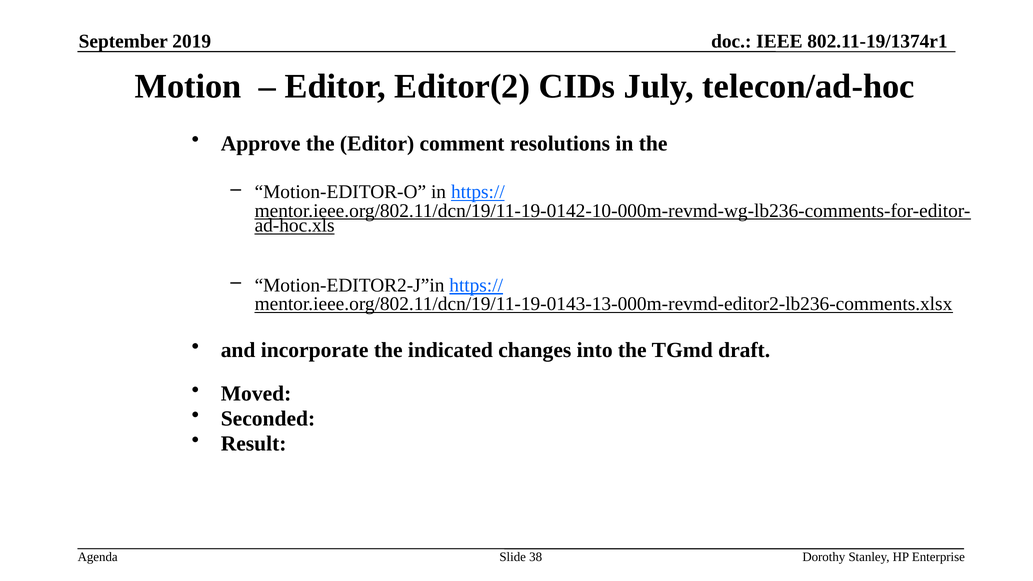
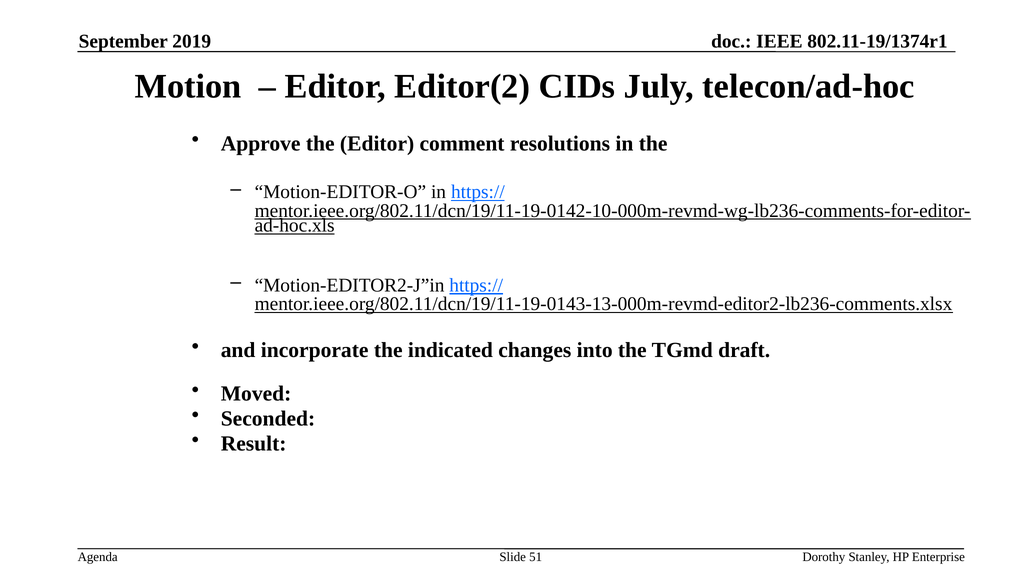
38: 38 -> 51 (536, 557)
